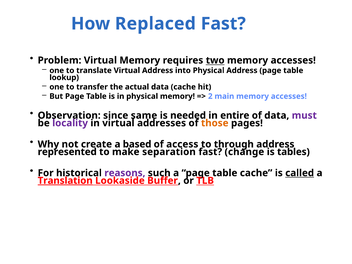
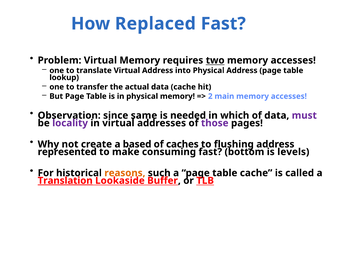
entire: entire -> which (235, 115)
those colour: orange -> purple (215, 123)
access: access -> caches (182, 144)
through: through -> flushing (234, 144)
separation: separation -> consuming (169, 152)
change: change -> bottom (244, 152)
tables: tables -> levels (293, 152)
reasons colour: purple -> orange (125, 173)
called underline: present -> none (300, 173)
